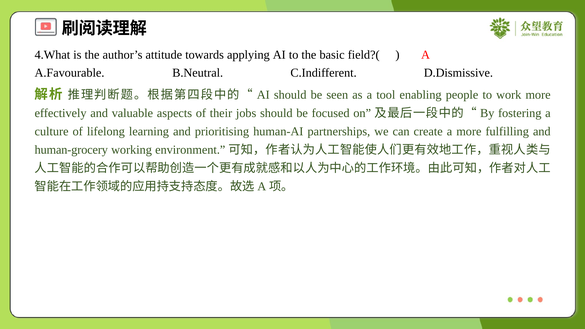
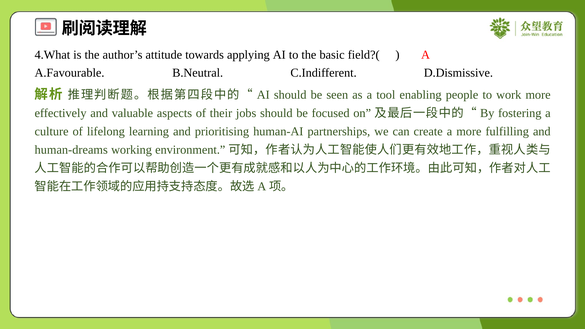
human-grocery: human-grocery -> human-dreams (71, 150)
